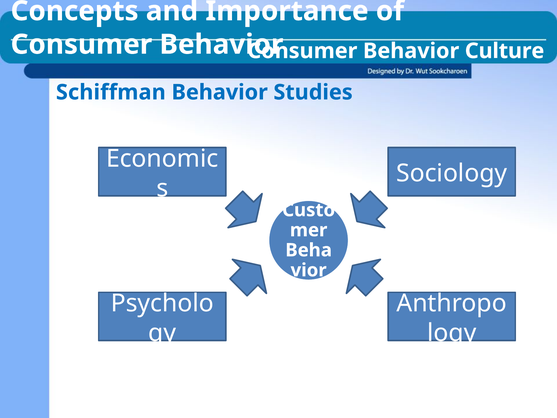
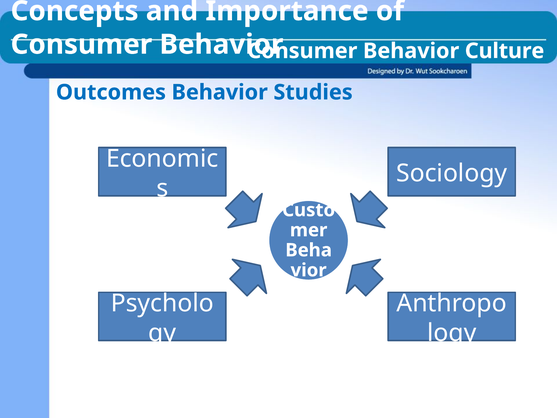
Schiffman: Schiffman -> Outcomes (111, 92)
